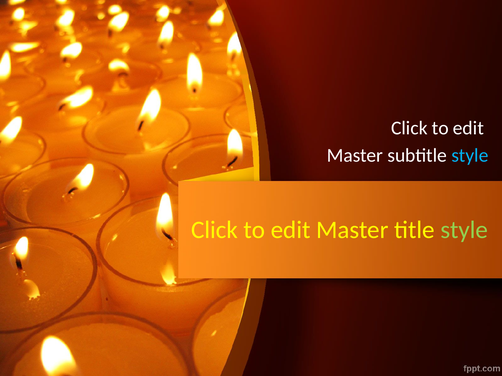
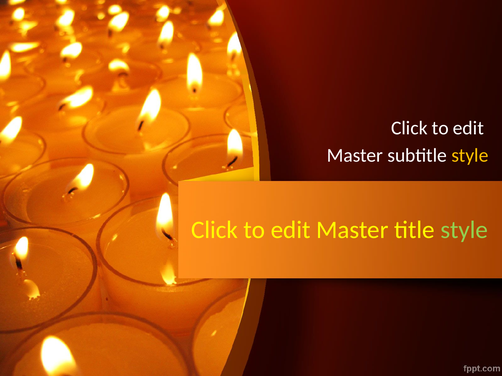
style colour: light blue -> yellow (470, 156)
